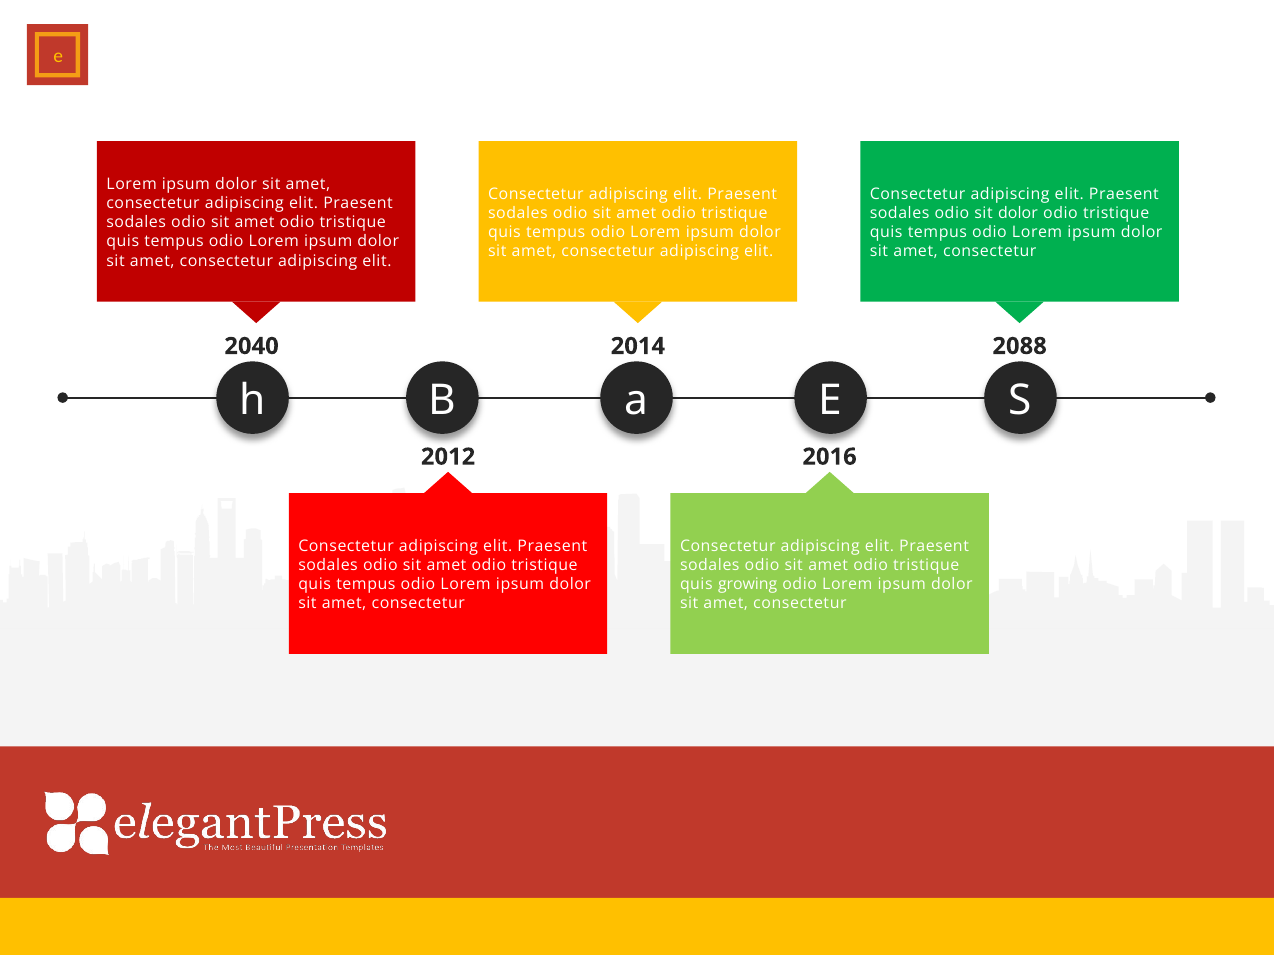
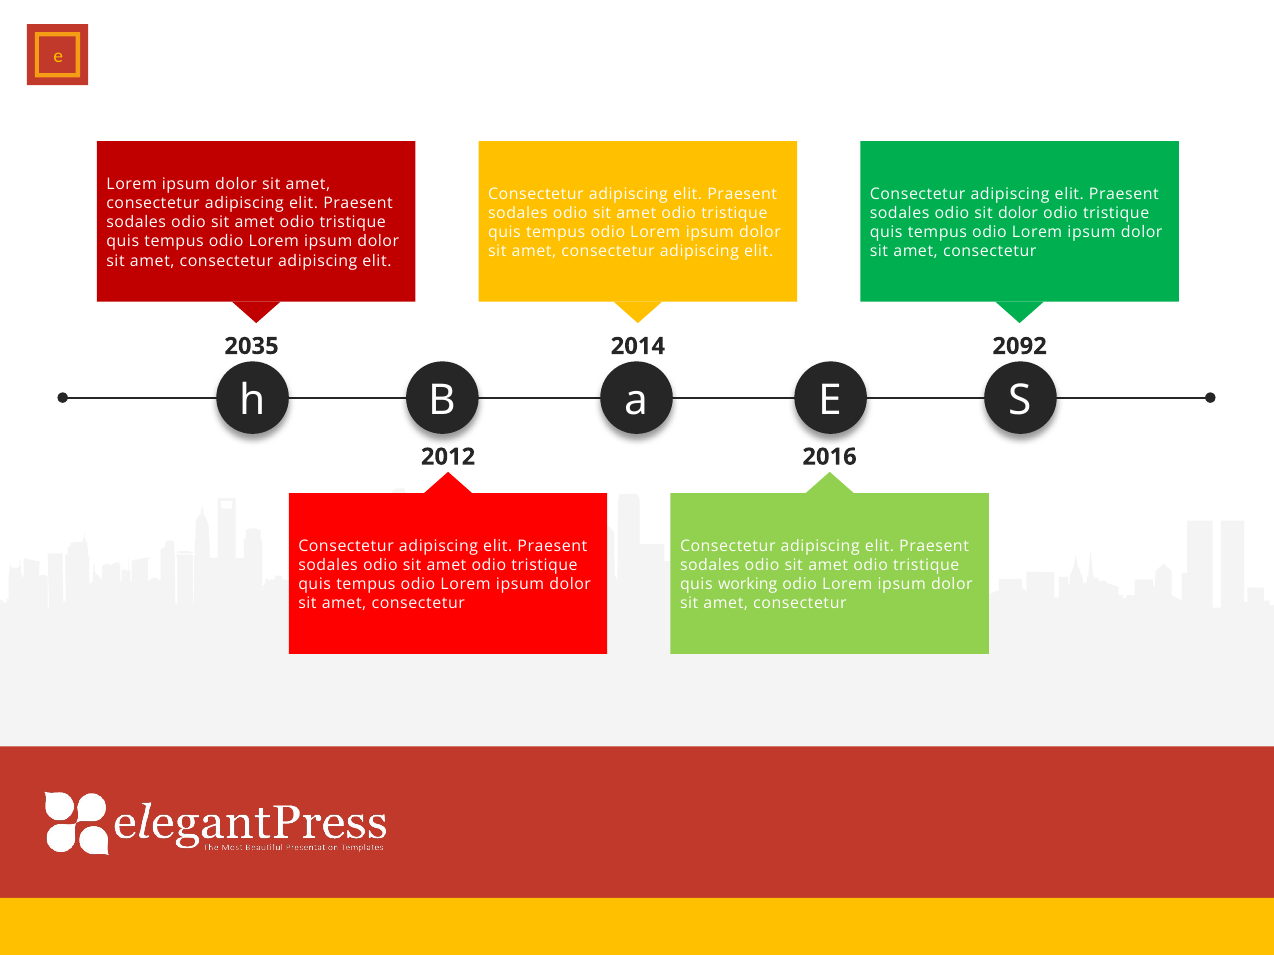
2040: 2040 -> 2035 (252, 346)
2088: 2088 -> 2092 (1020, 346)
growing: growing -> working (748, 585)
